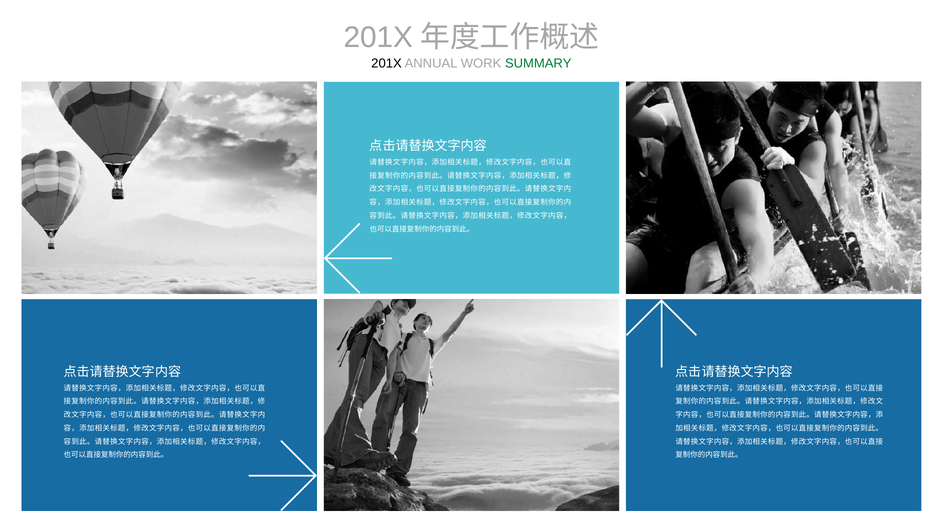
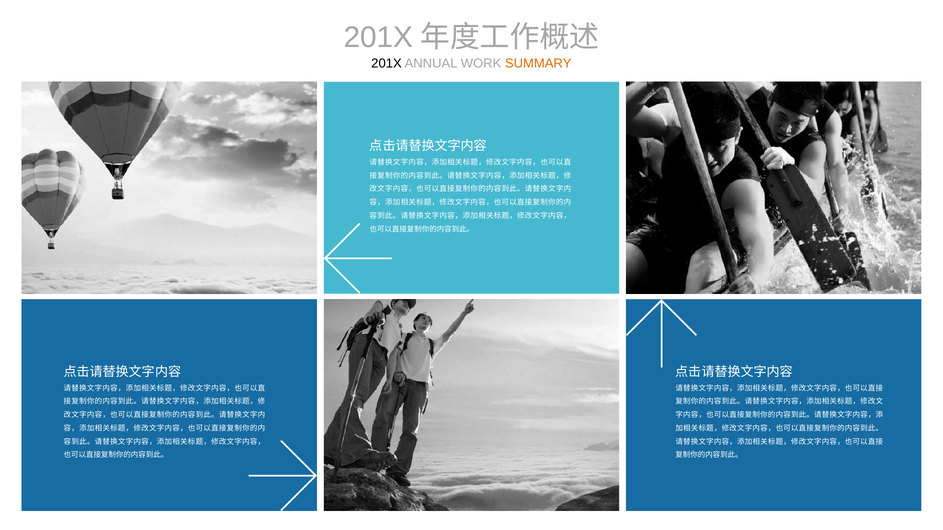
SUMMARY colour: green -> orange (538, 63)
